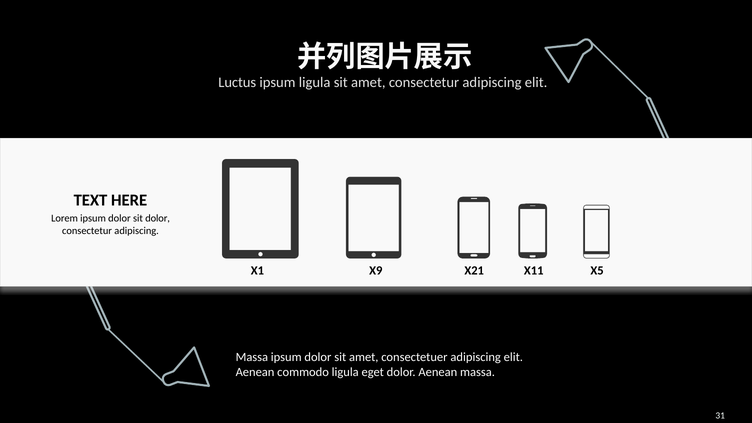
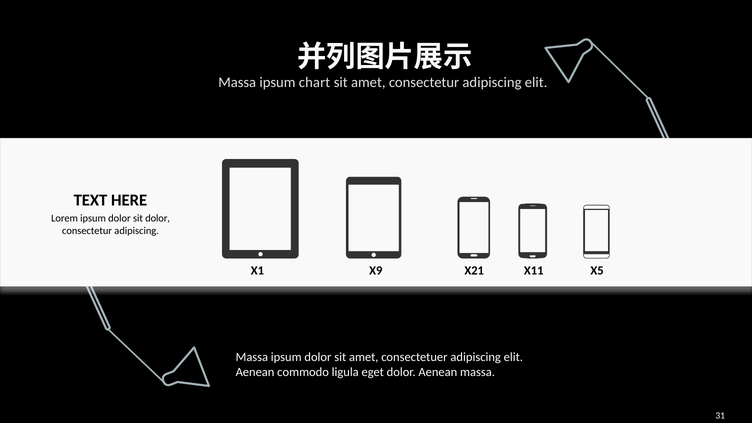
Luctus: Luctus -> Massa (237, 82)
ipsum ligula: ligula -> chart (315, 82)
